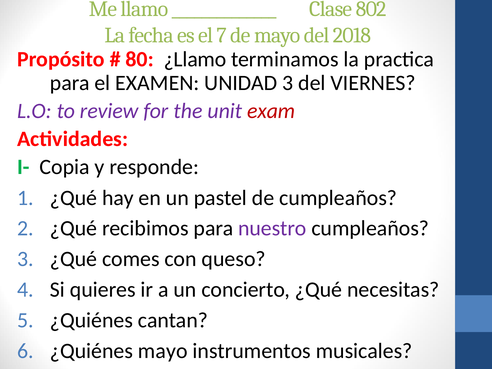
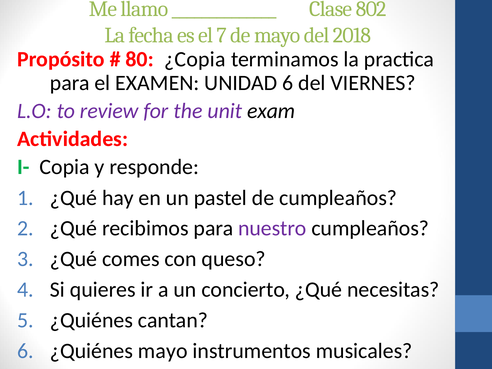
¿Llamo: ¿Llamo -> ¿Copia (195, 59)
UNIDAD 3: 3 -> 6 (288, 83)
exam colour: red -> black (271, 111)
